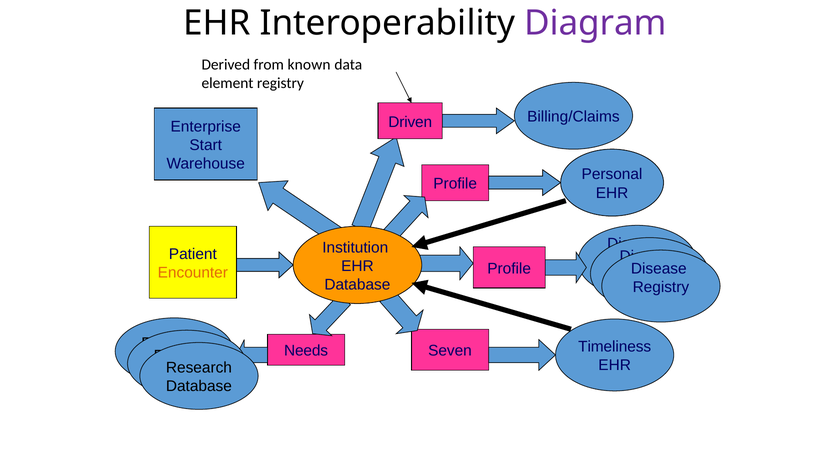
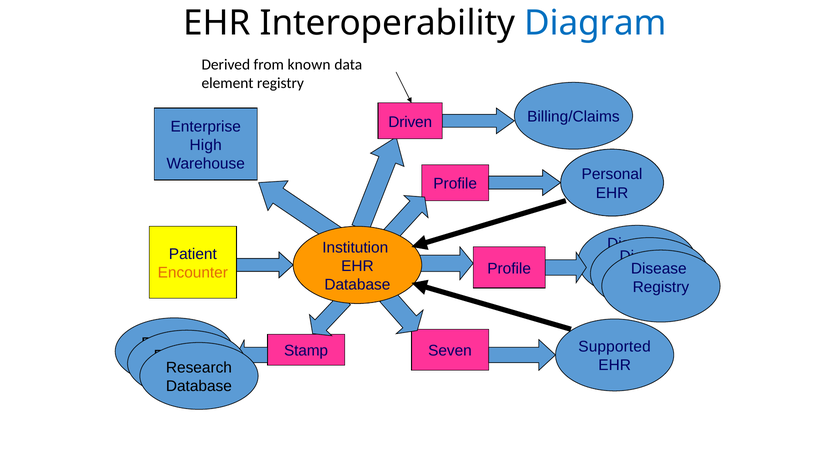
Diagram colour: purple -> blue (596, 23)
Start: Start -> High (206, 145)
Timeliness: Timeliness -> Supported (615, 347)
Needs: Needs -> Stamp (306, 351)
